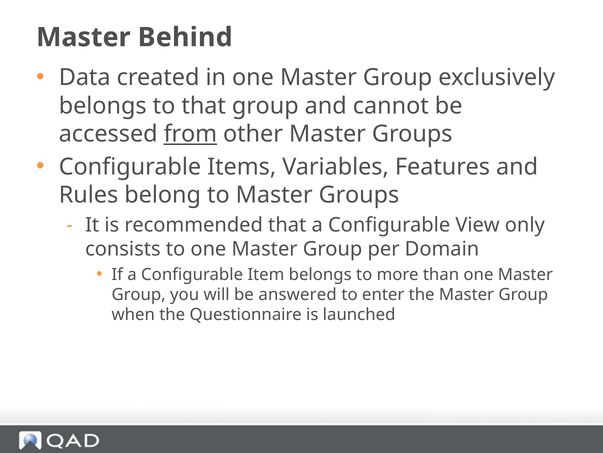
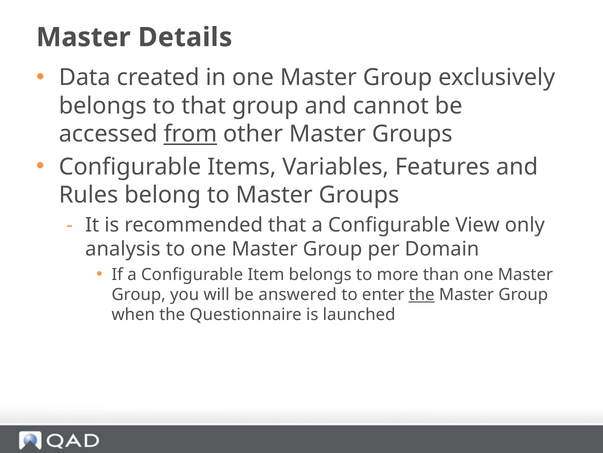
Behind: Behind -> Details (185, 37)
consists: consists -> analysis (123, 249)
the underline: none -> present (422, 294)
